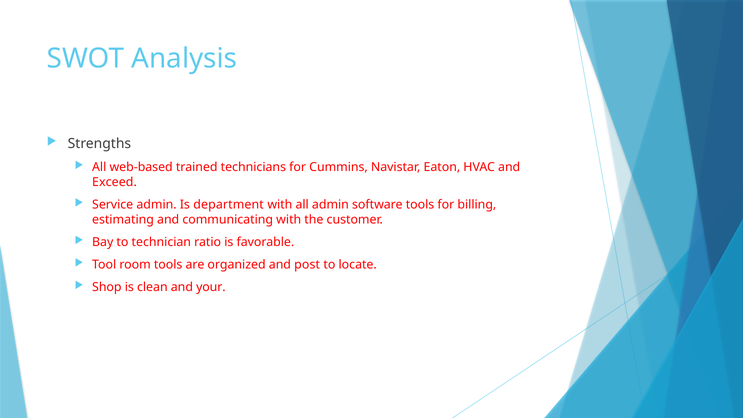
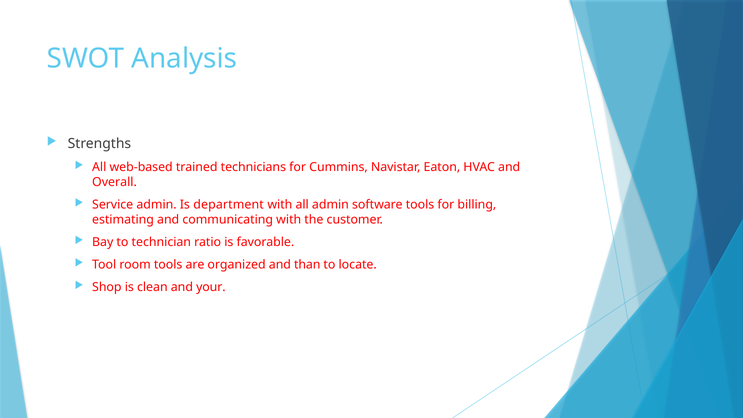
Exceed: Exceed -> Overall (115, 182)
post: post -> than (307, 265)
